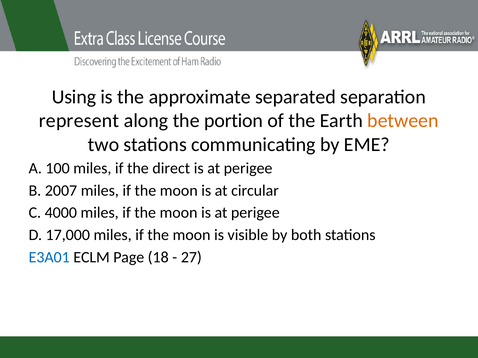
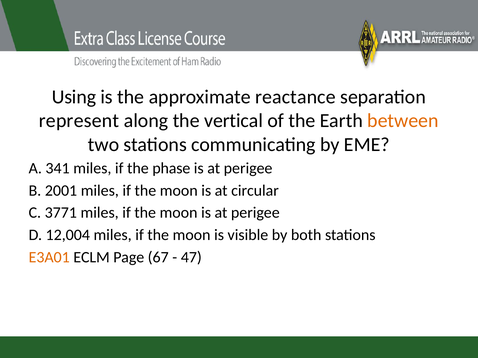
separated: separated -> reactance (295, 97)
portion: portion -> vertical (234, 121)
100: 100 -> 341 (58, 168)
direct: direct -> phase (171, 168)
2007: 2007 -> 2001 (61, 191)
4000: 4000 -> 3771 (61, 213)
17,000: 17,000 -> 12,004 (68, 235)
E3A01 colour: blue -> orange (49, 258)
18: 18 -> 67 (158, 258)
27: 27 -> 47 (191, 258)
